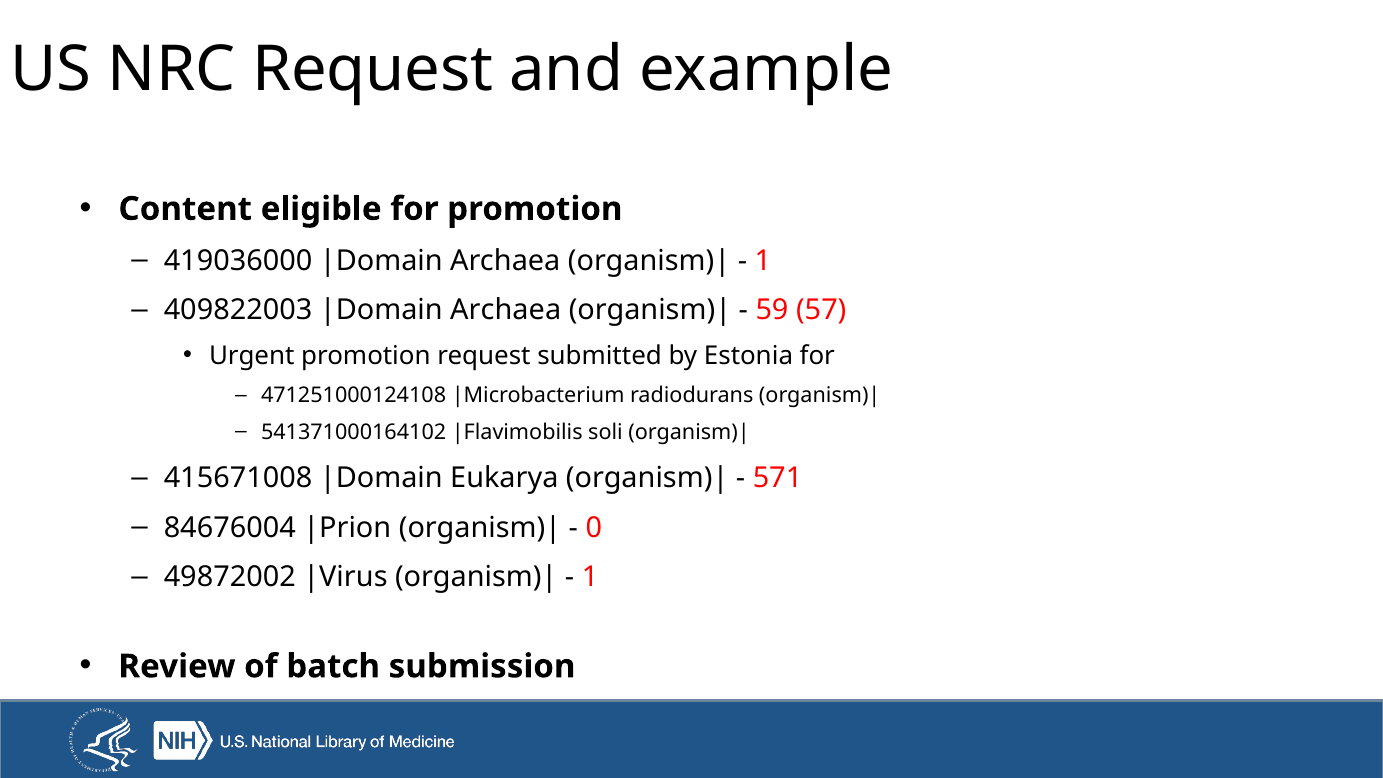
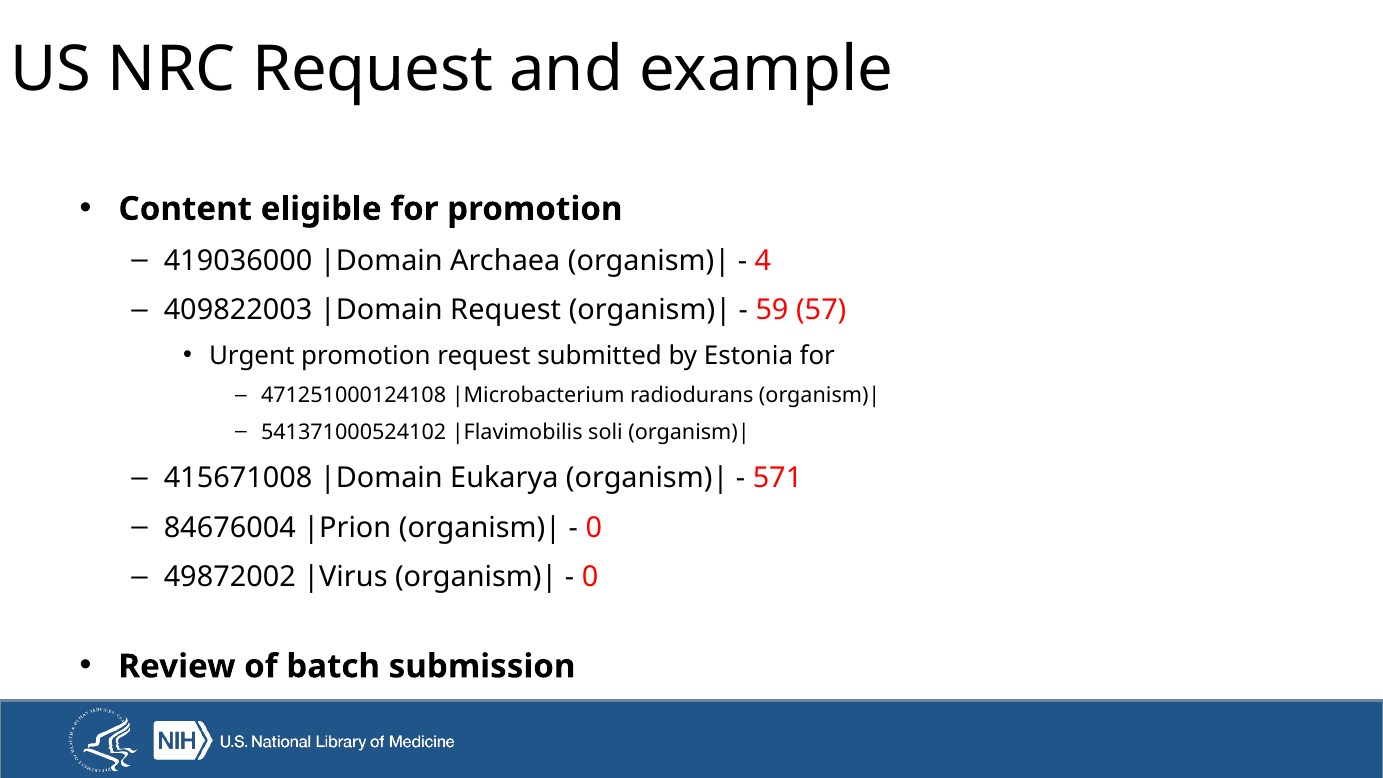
1: 1 -> 4 (763, 261)
Archaea: Archaea -> Request (506, 310)
541371000164102: 541371000164102 -> 541371000524102 (354, 432)
1: 1 -> 0 (590, 577)
